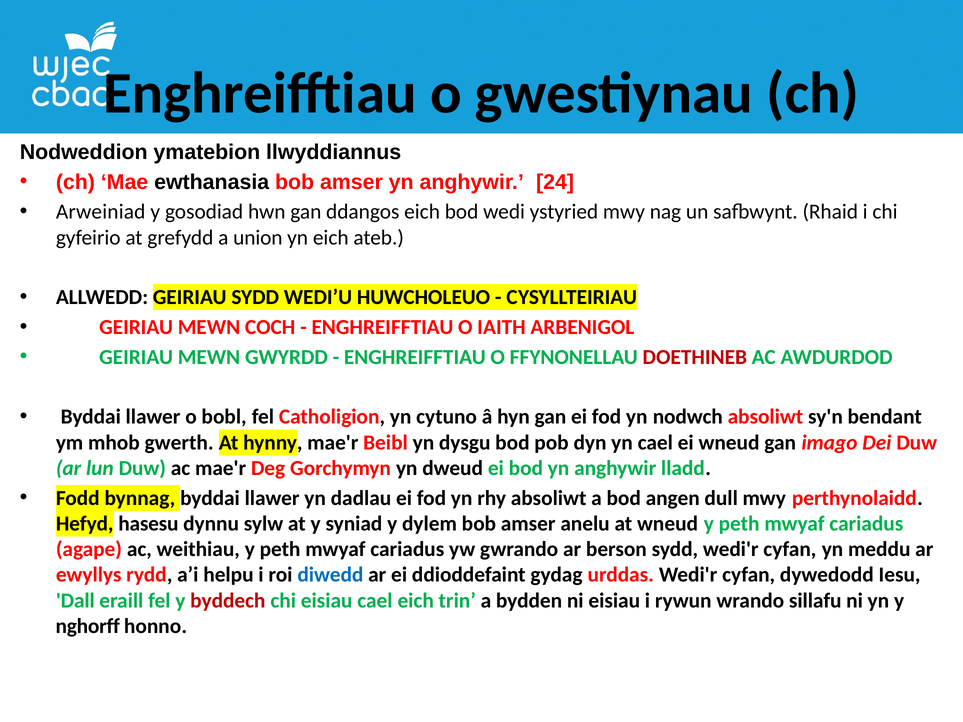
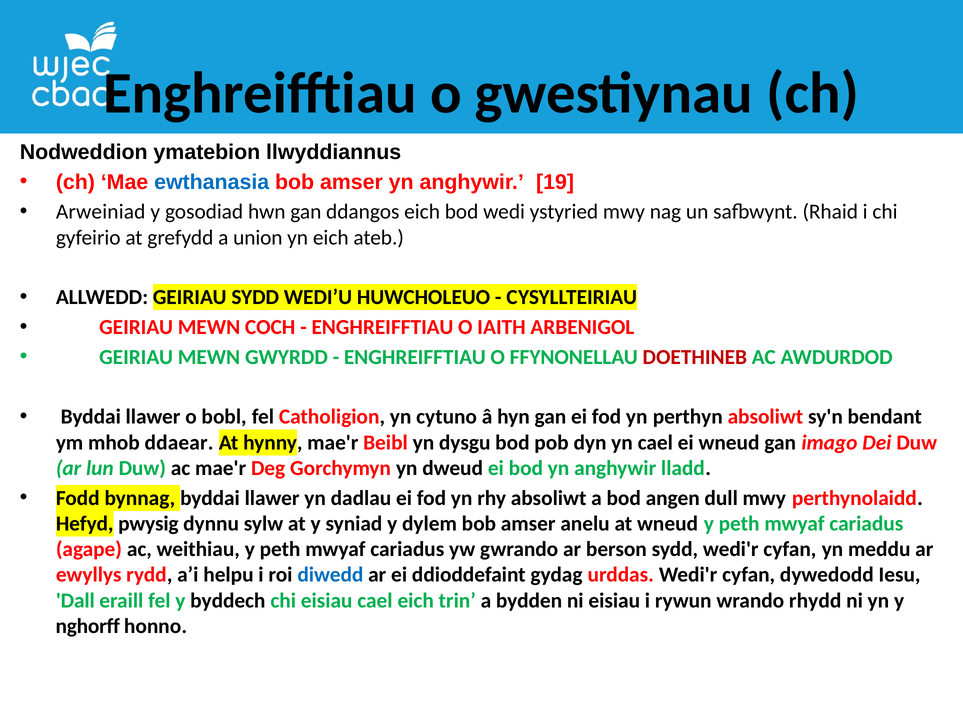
ewthanasia colour: black -> blue (212, 182)
24: 24 -> 19 (555, 182)
nodwch: nodwch -> perthyn (688, 417)
gwerth: gwerth -> ddaear (179, 443)
hasesu: hasesu -> pwysig (148, 524)
byddech colour: red -> black (228, 601)
sillafu: sillafu -> rhydd (815, 601)
